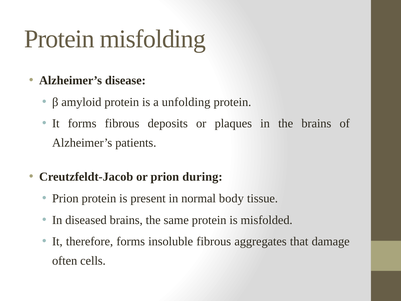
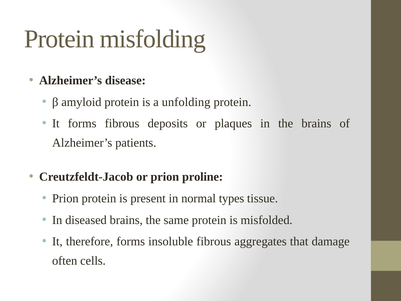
during: during -> proline (203, 177)
body: body -> types (232, 198)
